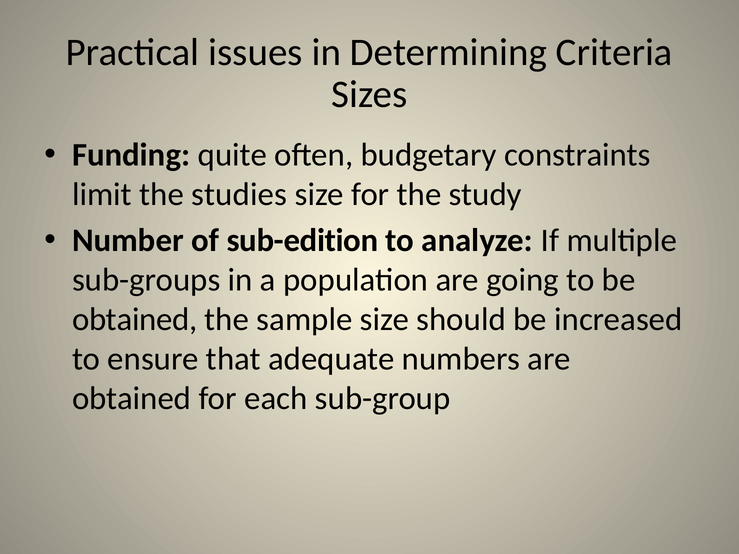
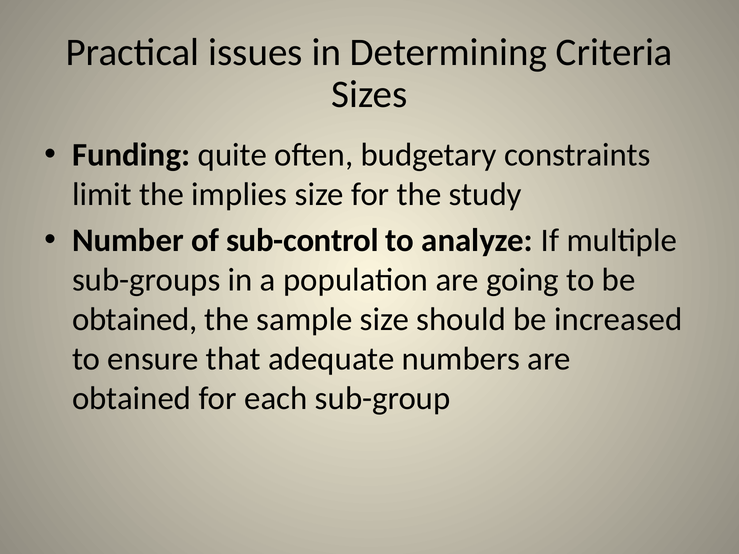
studies: studies -> implies (239, 195)
sub-edition: sub-edition -> sub-control (302, 241)
